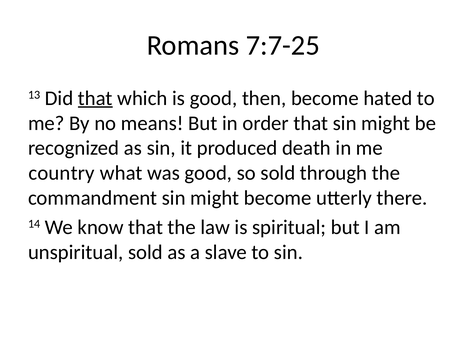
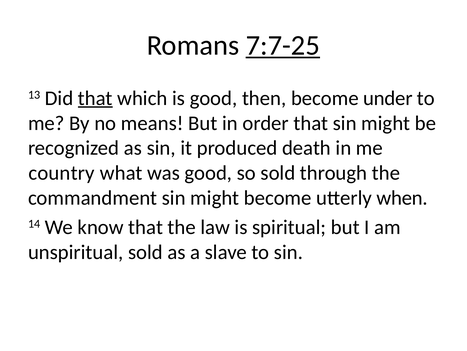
7:7-25 underline: none -> present (283, 45)
hated: hated -> under (388, 98)
there: there -> when (402, 198)
